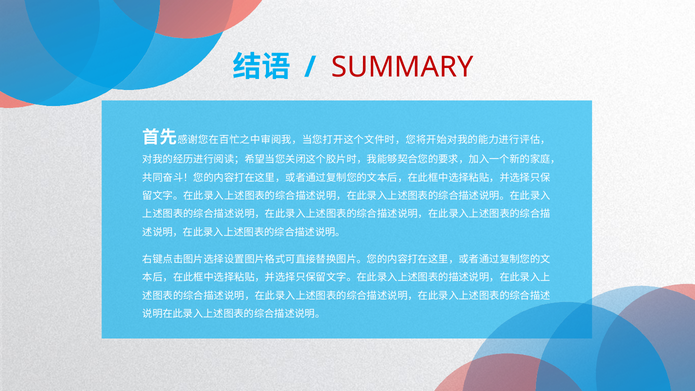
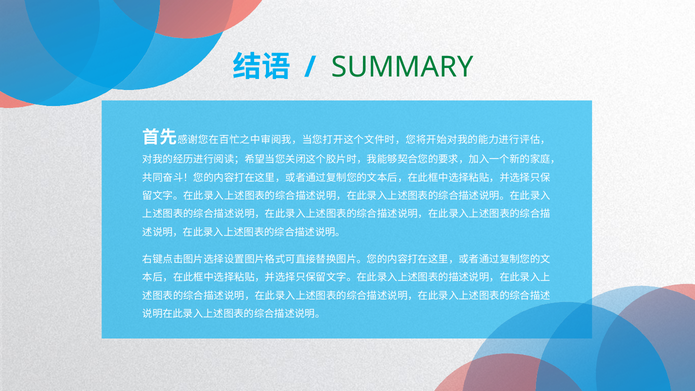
SUMMARY colour: red -> green (402, 67)
